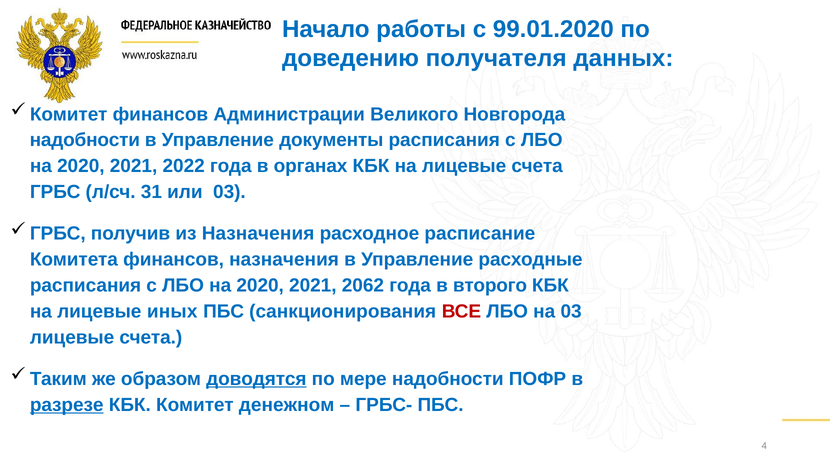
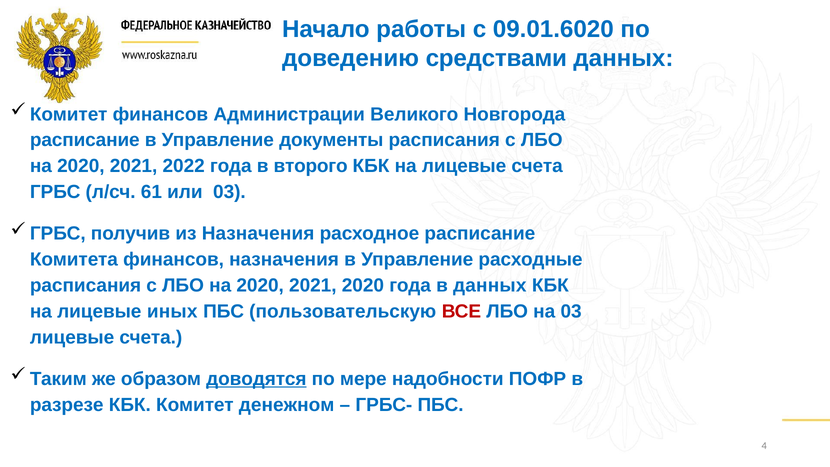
99.01.2020: 99.01.2020 -> 09.01.6020 (553, 29)
получателя: получателя -> средствами (496, 58)
надобности: надобности -> расписание (85, 140)
органах: органах -> второго (311, 166)
31: 31 -> 61 (151, 192)
2021 2062: 2062 -> 2020 (363, 285)
в второго: второго -> данных (490, 285)
санкционирования: санкционирования -> пользовательскую (343, 311)
разрезе underline: present -> none (67, 405)
